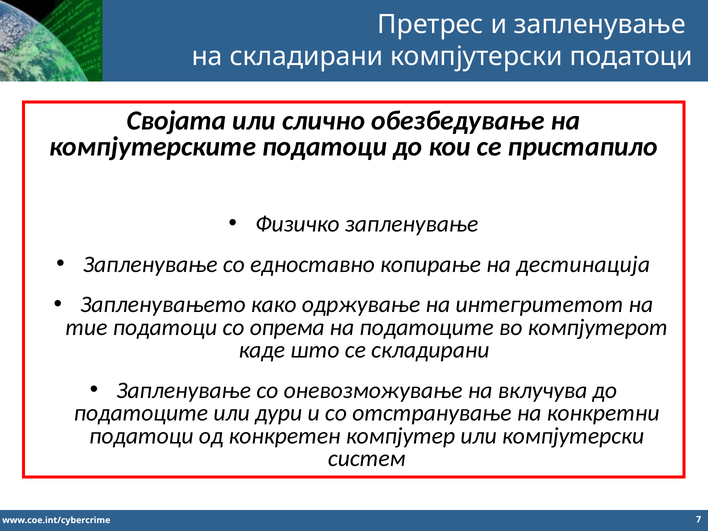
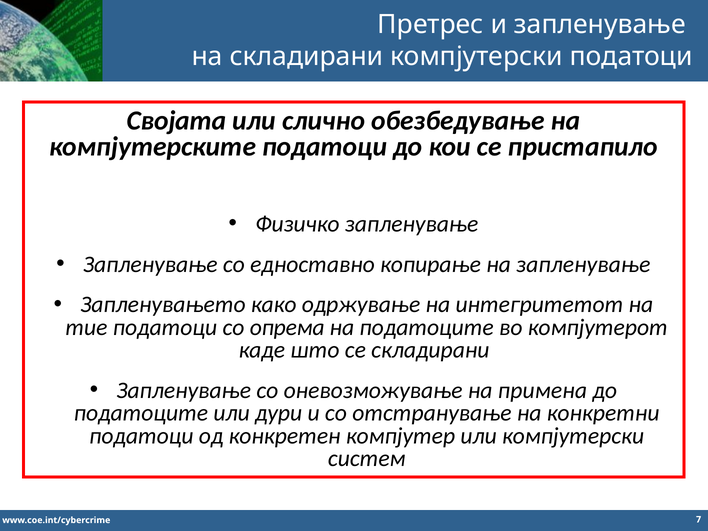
на дестинација: дестинација -> запленување (583, 264)
вклучува: вклучува -> примена (542, 390)
